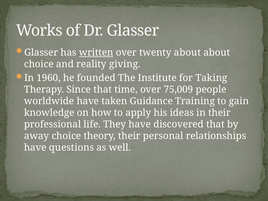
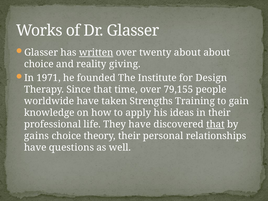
1960: 1960 -> 1971 (49, 78)
Taking: Taking -> Design (211, 78)
75,009: 75,009 -> 79,155 (178, 90)
Guidance: Guidance -> Strengths (151, 101)
that underline: none -> present (215, 124)
away: away -> gains (37, 136)
